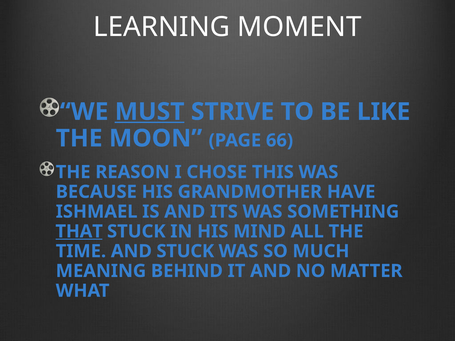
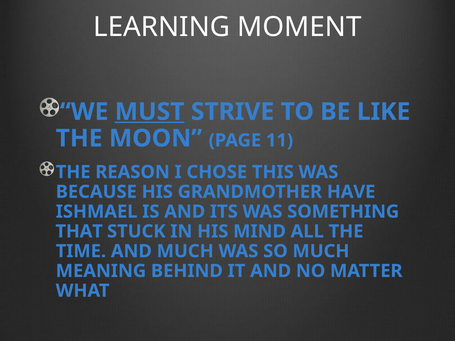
66: 66 -> 11 (280, 141)
THAT underline: present -> none (79, 232)
AND STUCK: STUCK -> MUCH (185, 251)
